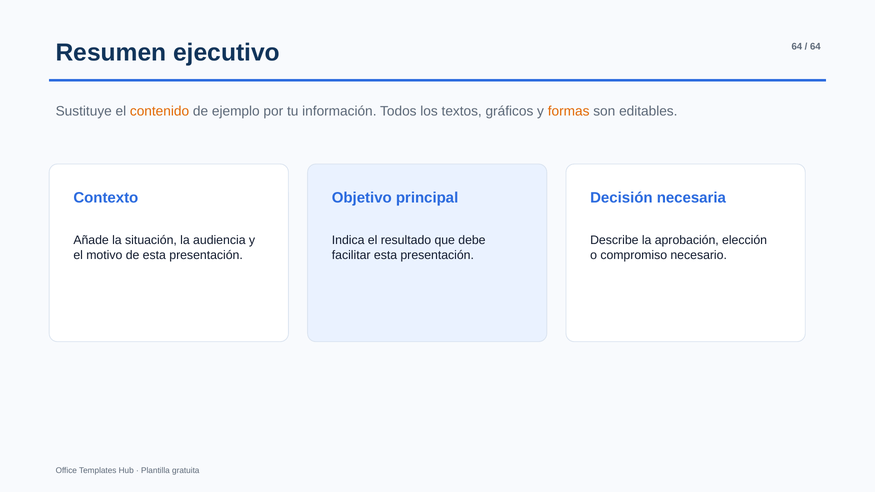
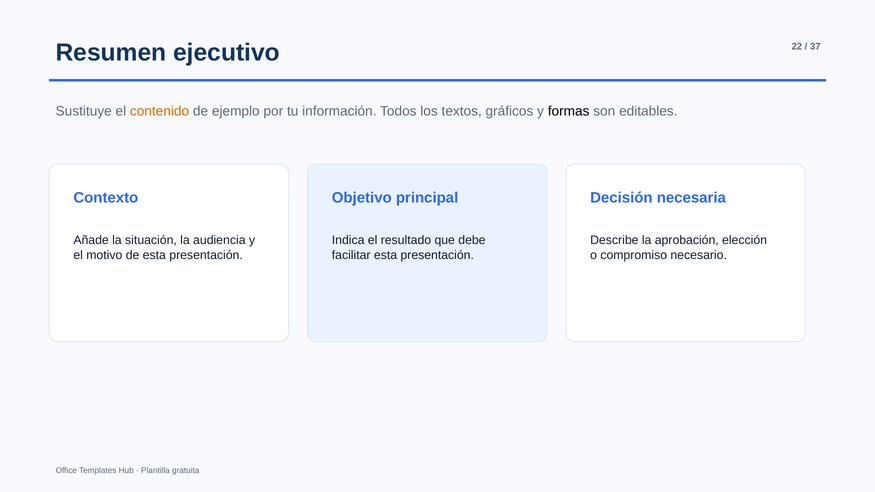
ejecutivo 64: 64 -> 22 (797, 47)
64: 64 -> 37 (815, 47)
formas colour: orange -> black (569, 111)
